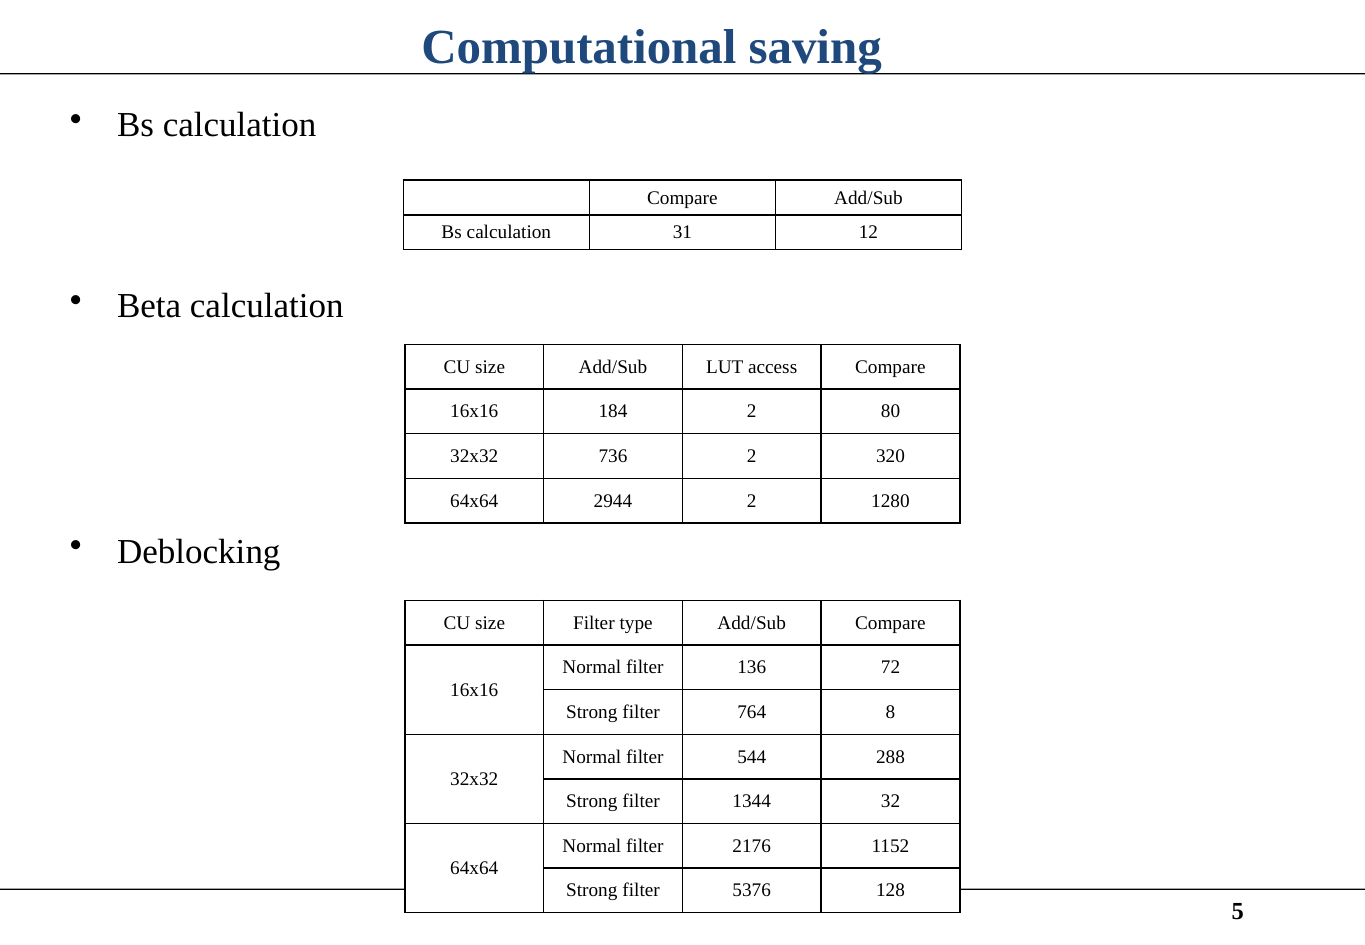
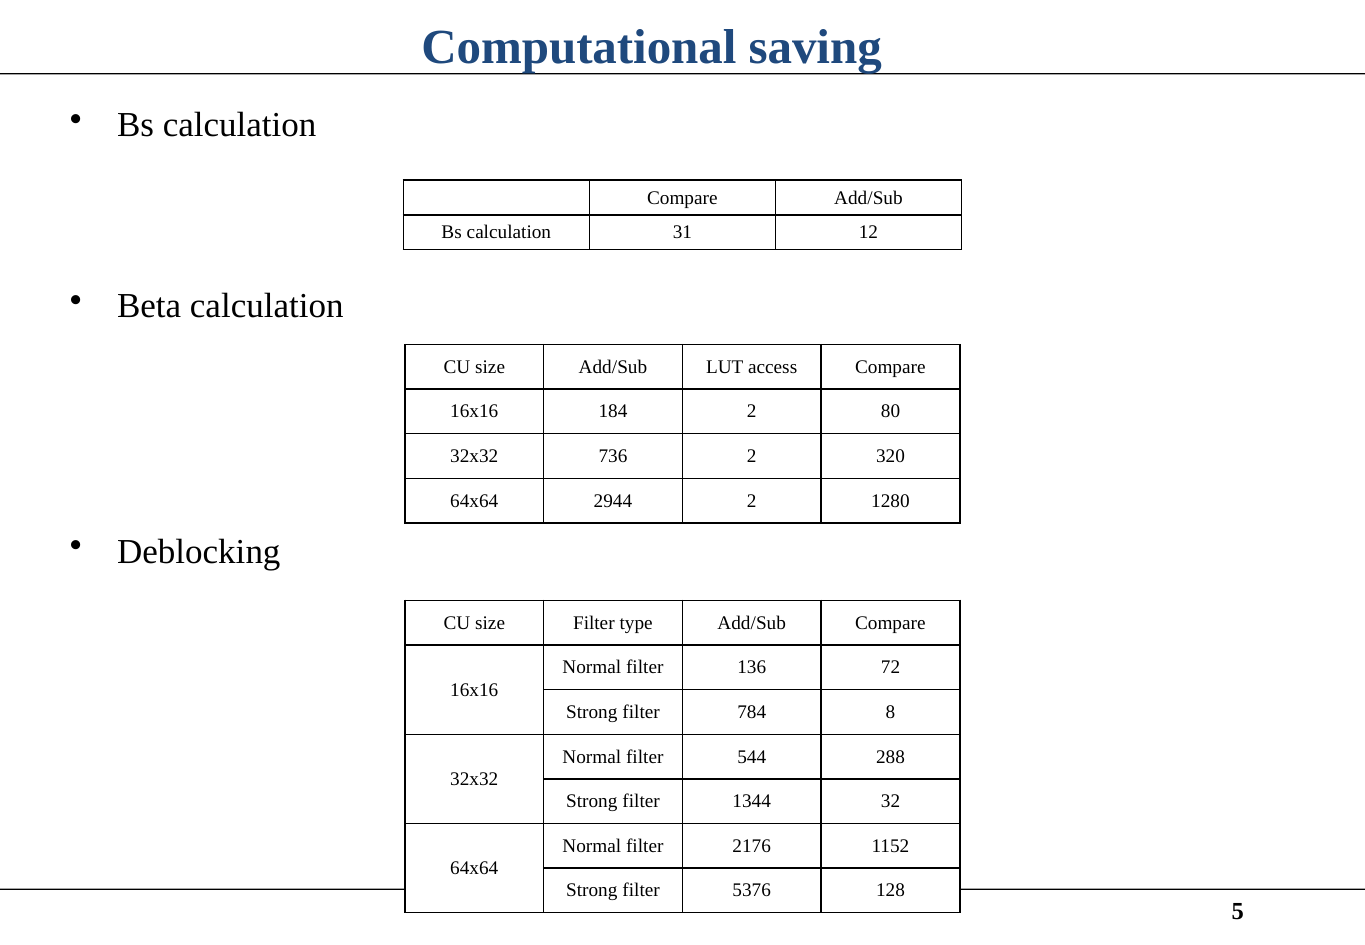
764: 764 -> 784 (752, 712)
